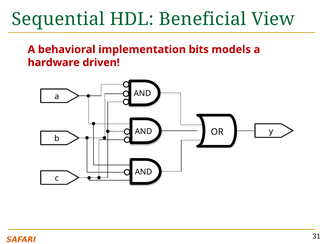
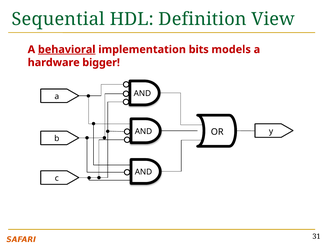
Beneficial: Beneficial -> Definition (203, 19)
behavioral underline: none -> present (67, 50)
driven: driven -> bigger (101, 63)
